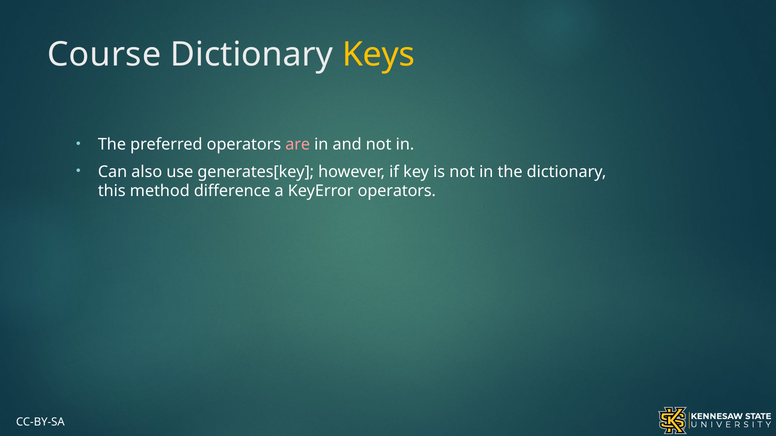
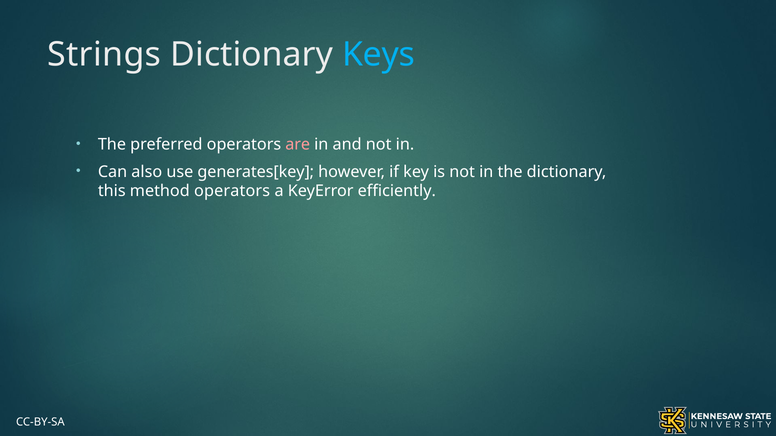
Course: Course -> Strings (104, 54)
Keys colour: yellow -> light blue (379, 54)
method difference: difference -> operators (232, 191)
KeyError operators: operators -> efficiently (397, 191)
